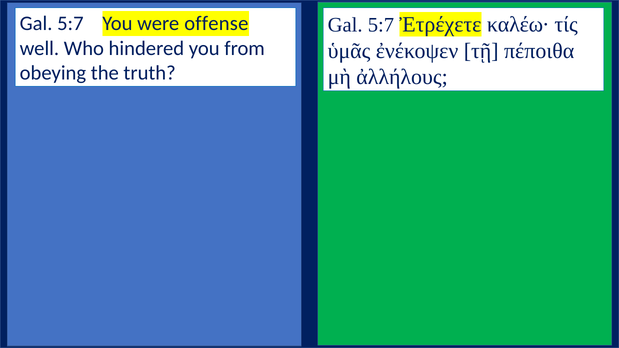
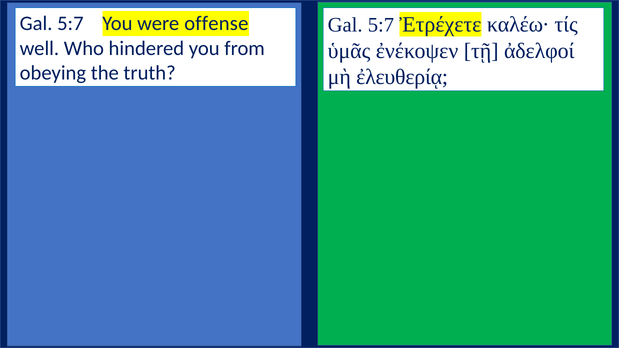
πέποιθα: πέποιθα -> ἀδελφοί (539, 51)
ἀλλήλους: ἀλλήλους -> ἐλευθερίᾳ (402, 77)
